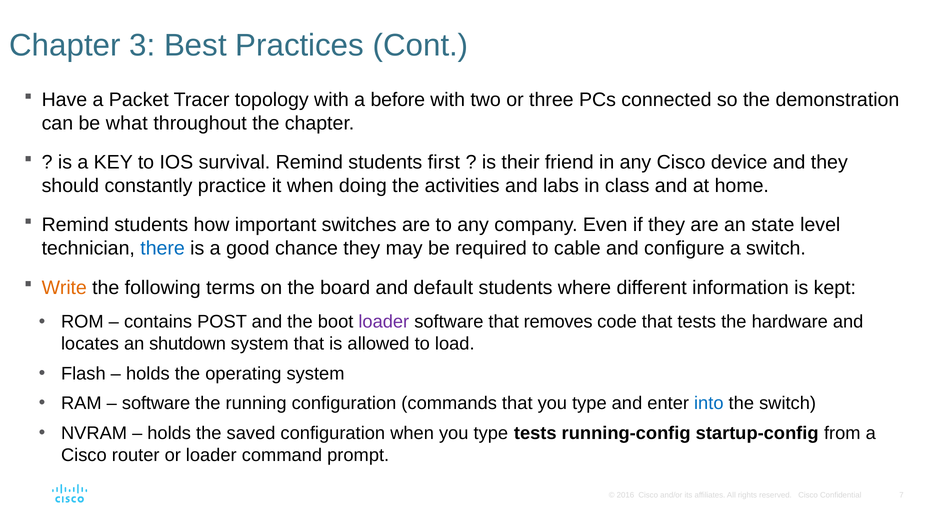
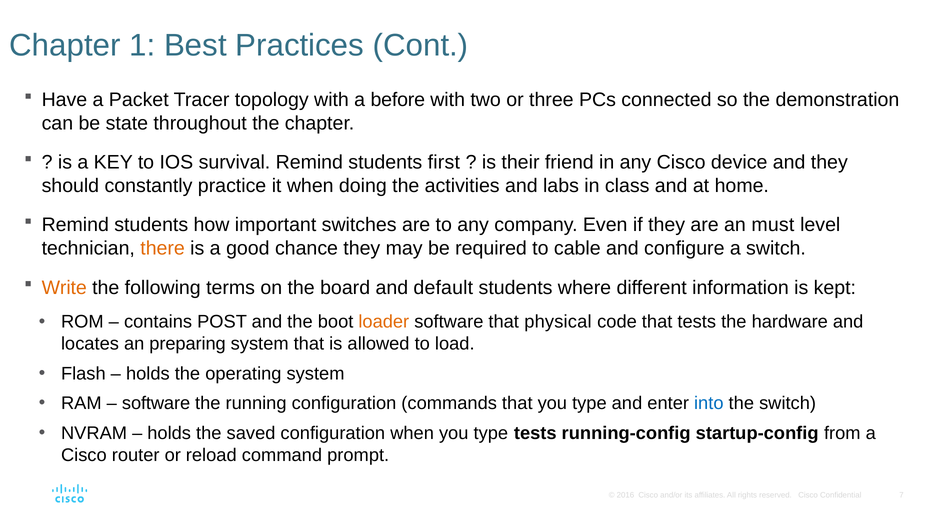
3: 3 -> 1 (142, 45)
what: what -> state (127, 123)
state: state -> must (773, 225)
there colour: blue -> orange (163, 249)
loader colour: purple -> orange (384, 322)
removes: removes -> physical (558, 322)
shutdown: shutdown -> preparing (188, 344)
or loader: loader -> reload (211, 455)
